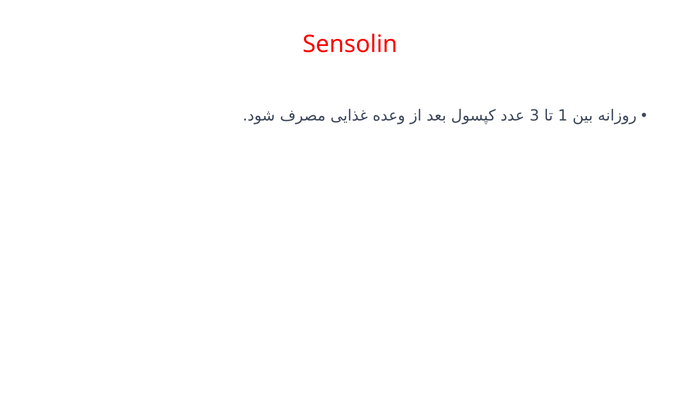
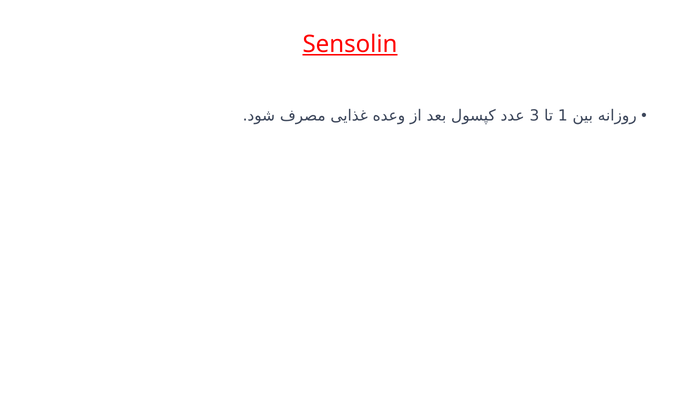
Sensolin underline: none -> present (350, 44)
